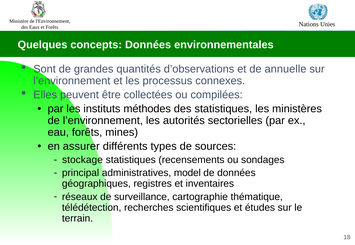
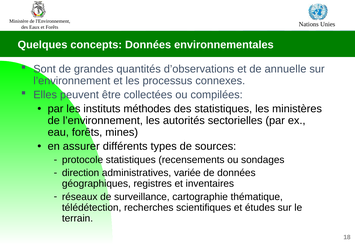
stockage: stockage -> protocole (83, 160)
principal: principal -> direction (81, 173)
model: model -> variée (187, 173)
